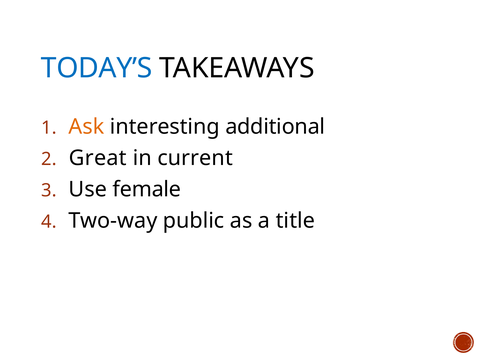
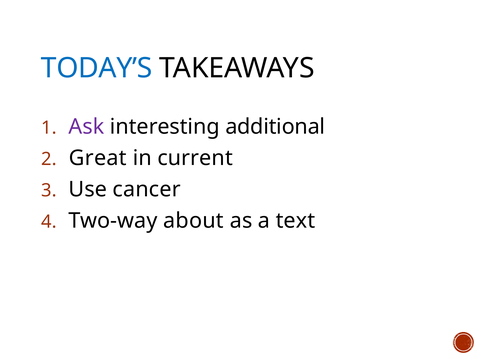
Ask colour: orange -> purple (86, 127)
female: female -> cancer (147, 190)
public: public -> about (194, 221)
title: title -> text (295, 221)
